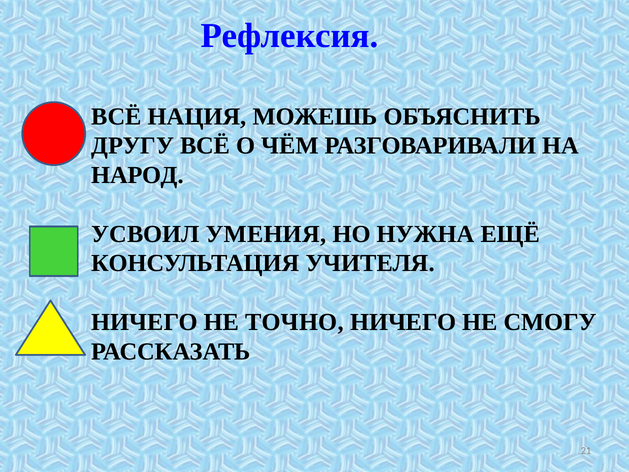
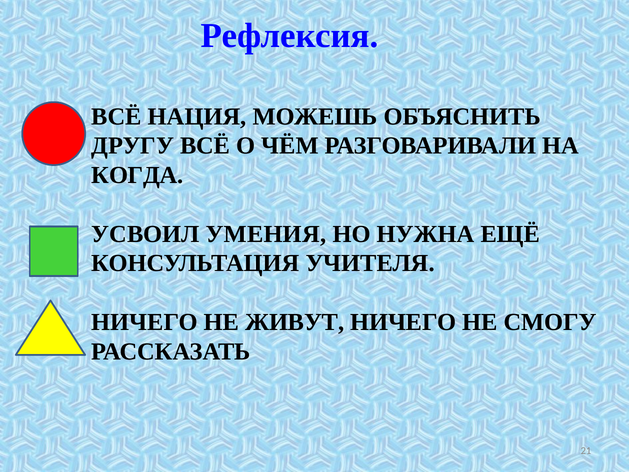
НАРОД: НАРОД -> КОГДА (137, 175)
ТОЧНО: ТОЧНО -> ЖИВУТ (295, 322)
